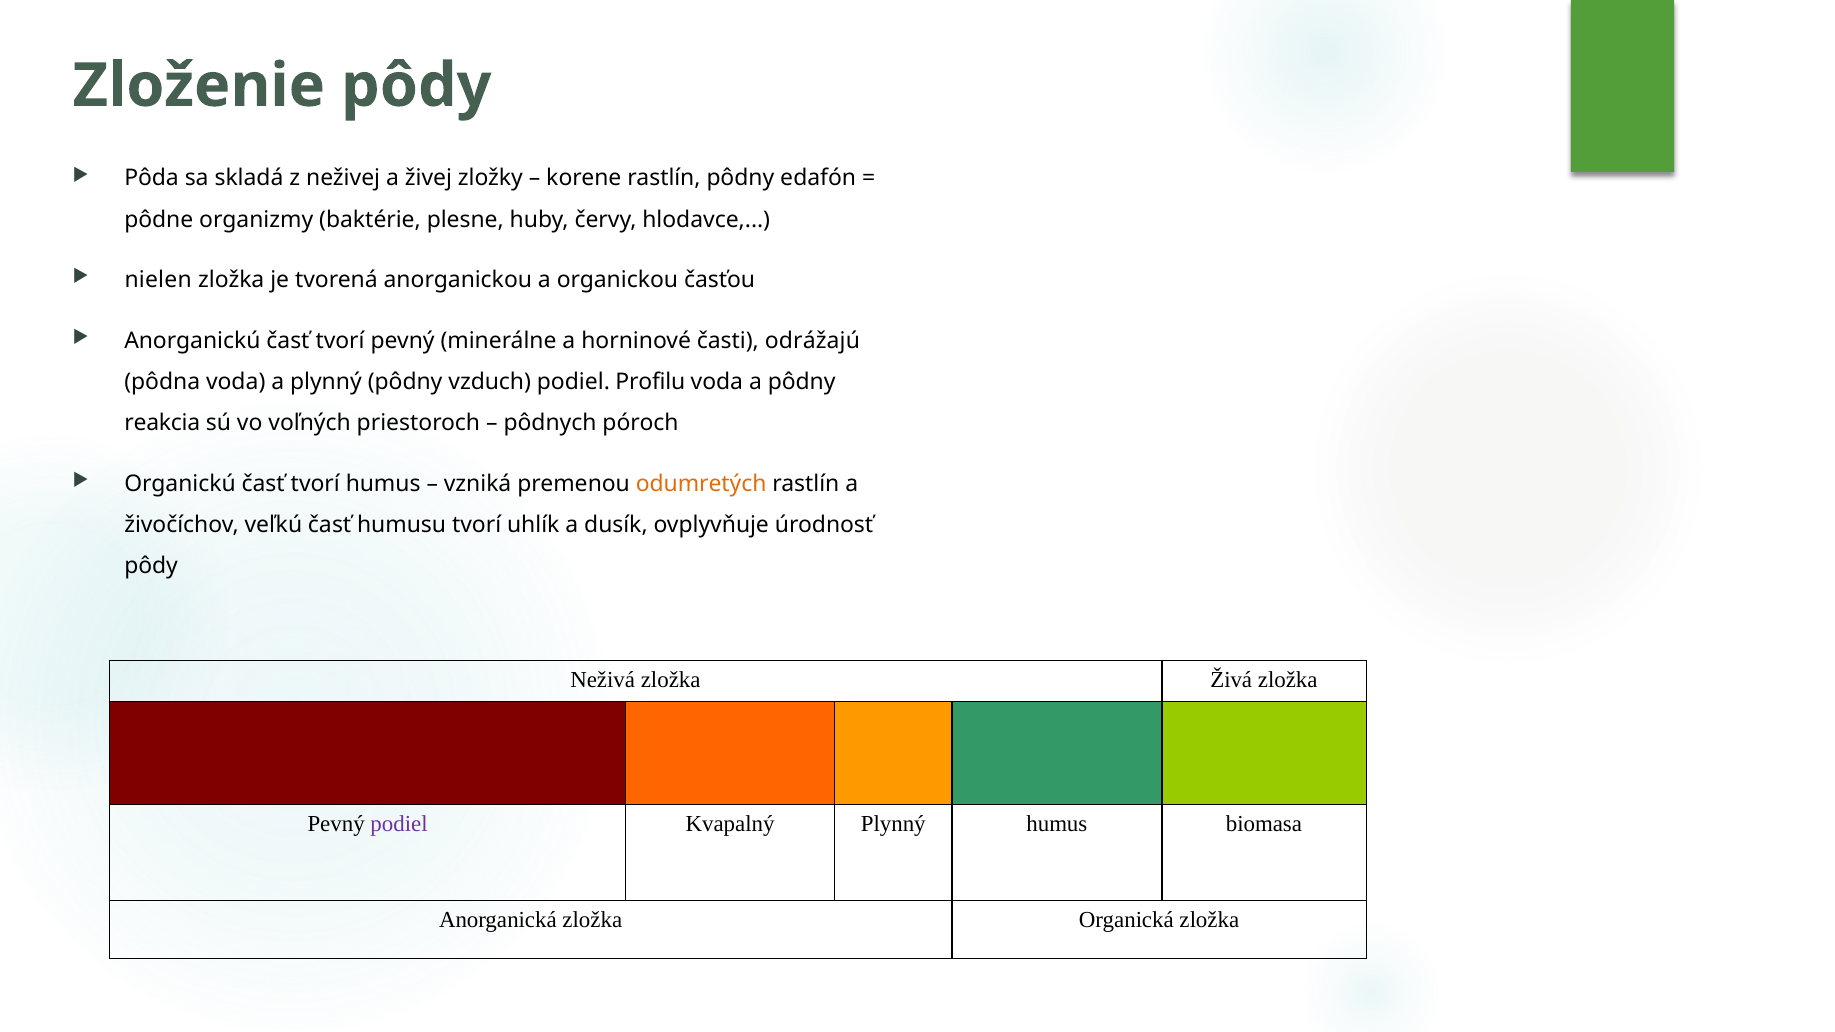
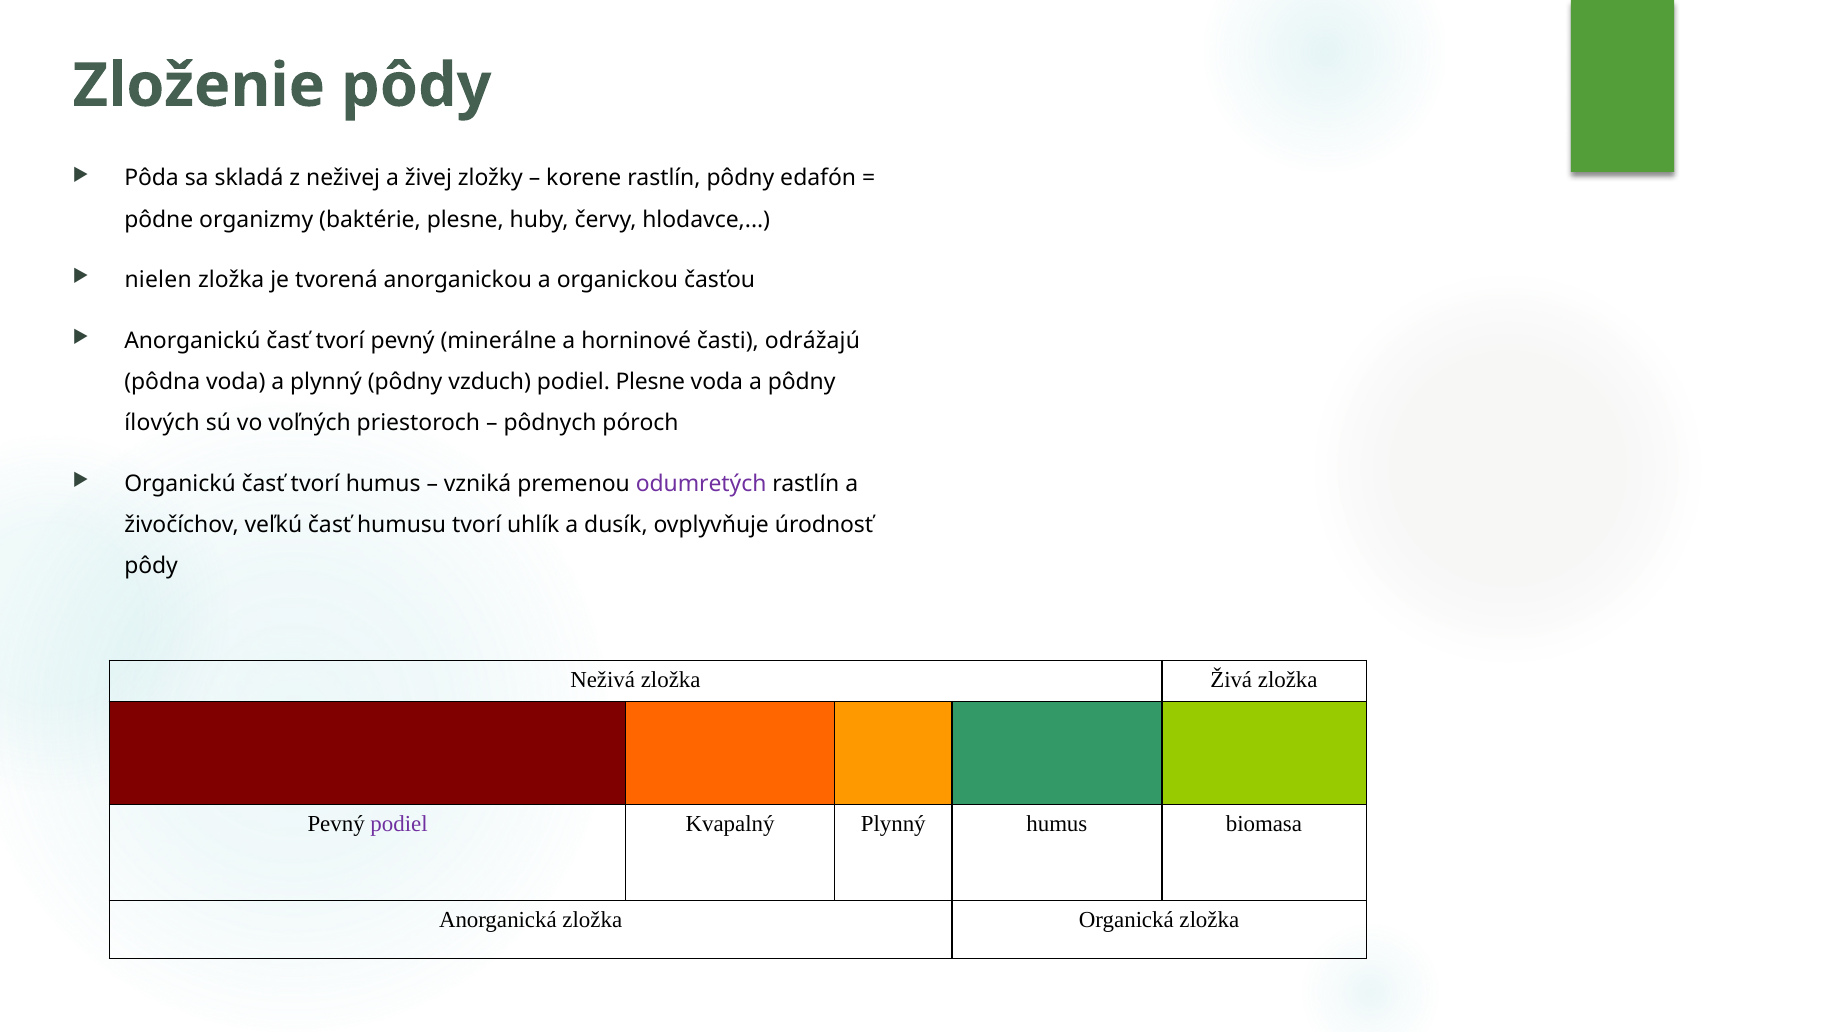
podiel Profilu: Profilu -> Plesne (650, 382)
reakcia: reakcia -> ílových (162, 423)
odumretých colour: orange -> purple (701, 484)
